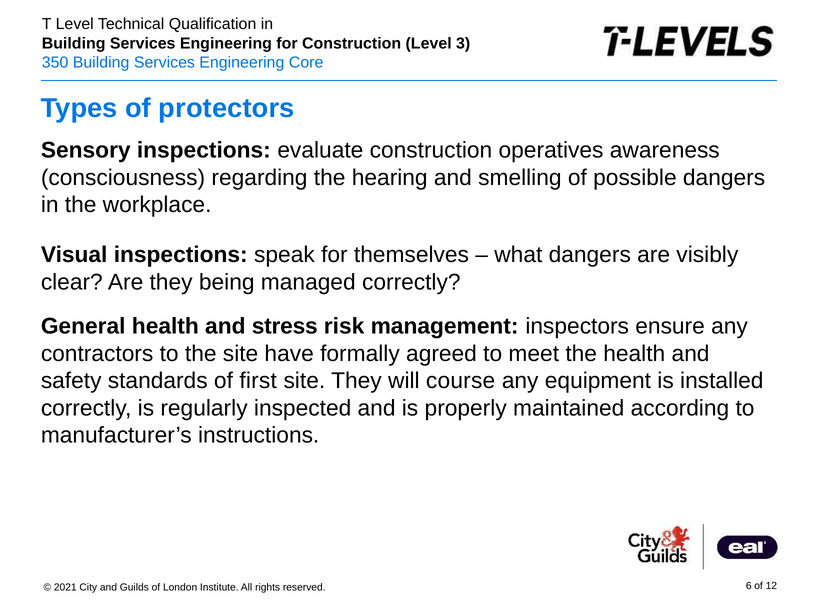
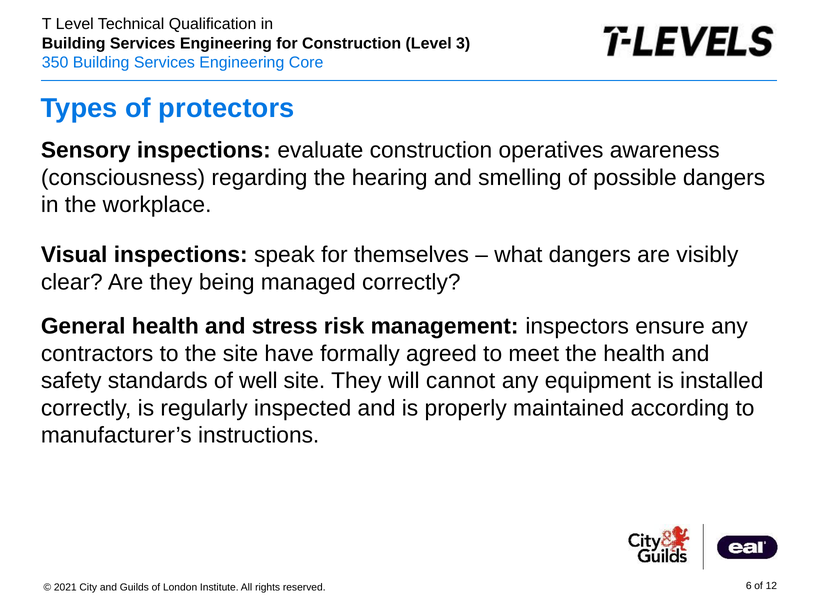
first: first -> well (258, 381)
course: course -> cannot (461, 381)
